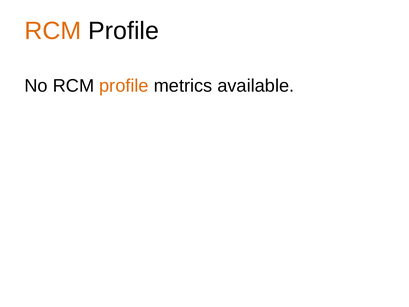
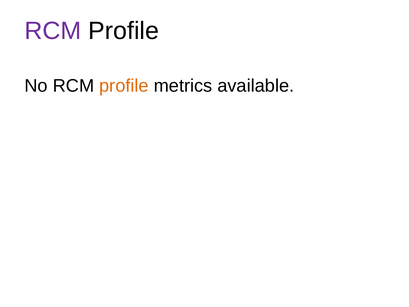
RCM colour: orange -> purple (53, 31)
